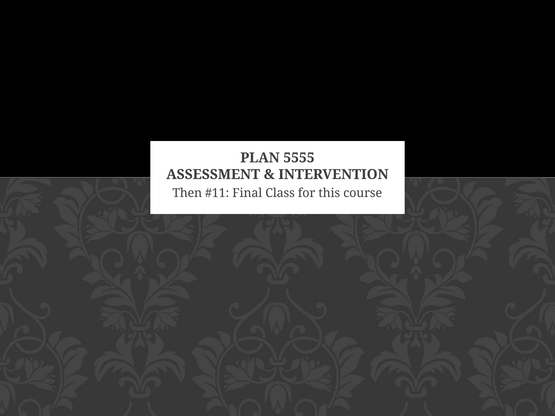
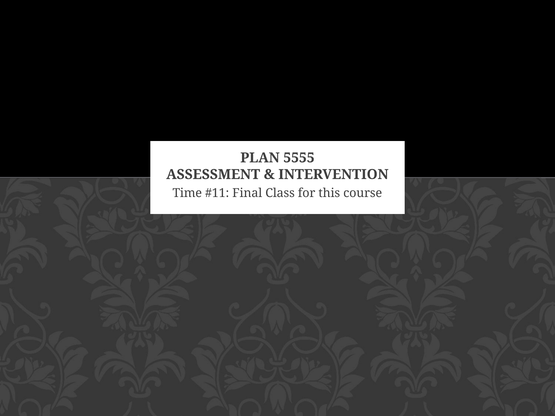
Then: Then -> Time (187, 193)
